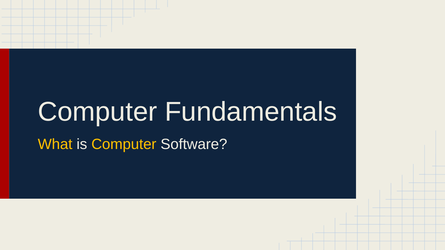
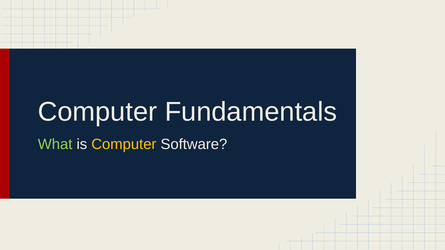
What colour: yellow -> light green (55, 144)
